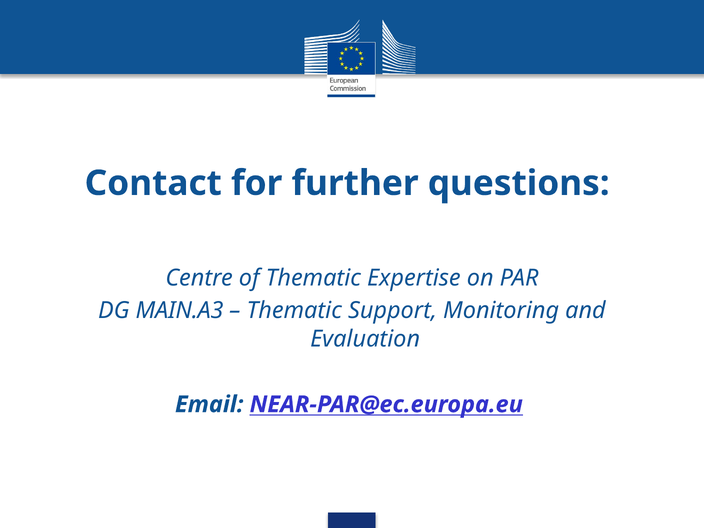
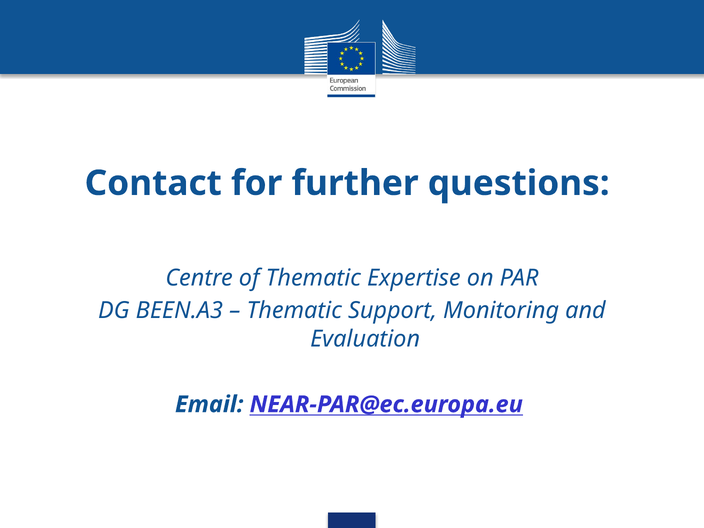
MAIN.A3: MAIN.A3 -> BEEN.A3 (179, 311)
